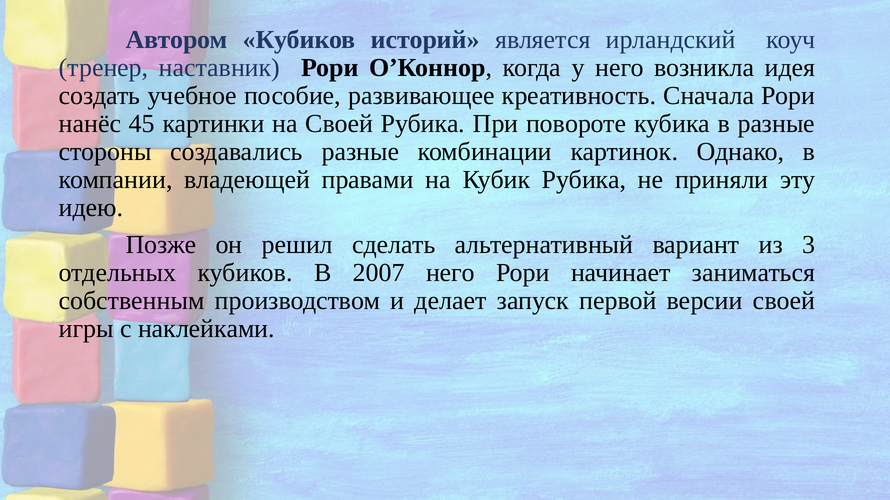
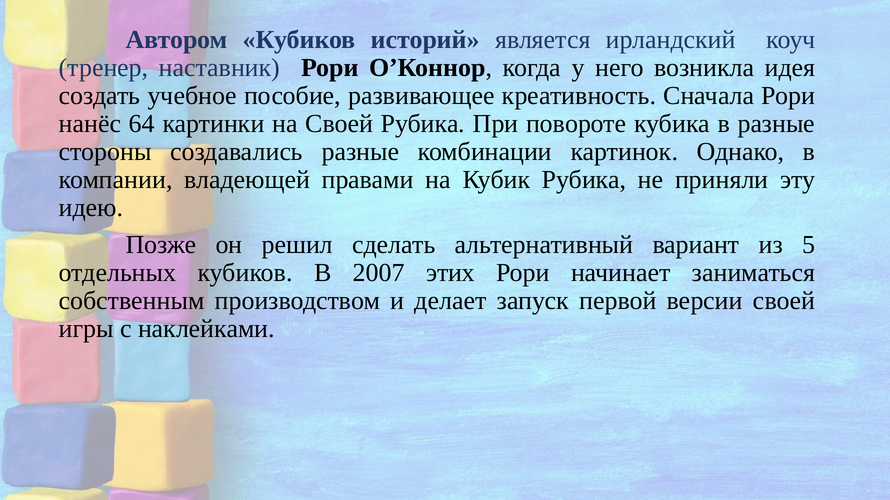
45: 45 -> 64 (142, 124)
3: 3 -> 5 (809, 245)
2007 него: него -> этих (450, 273)
